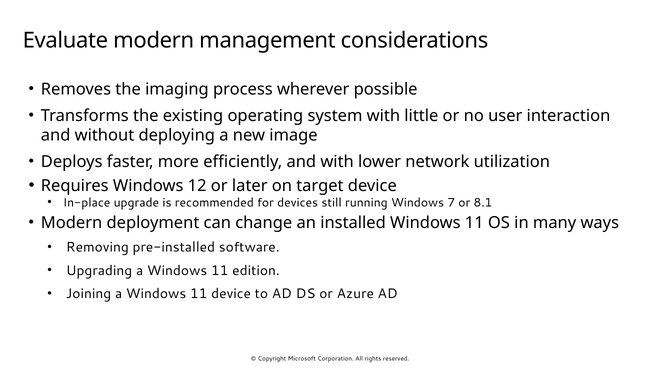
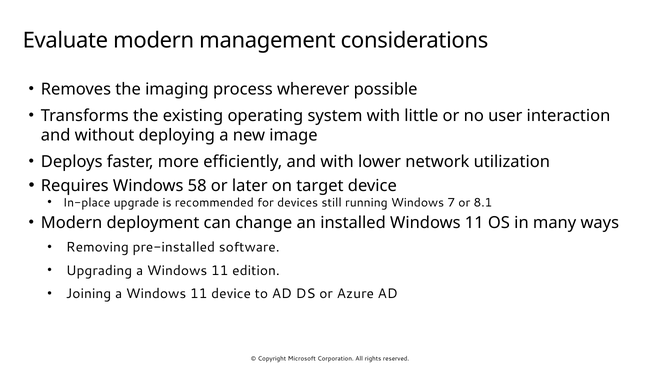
12: 12 -> 58 (197, 186)
